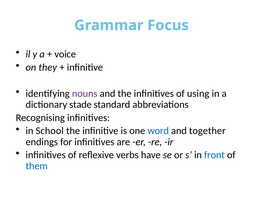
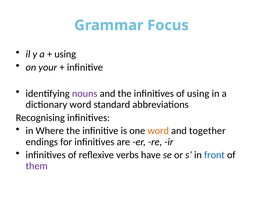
voice: voice -> using (65, 54)
they: they -> your (48, 67)
dictionary stade: stade -> word (80, 105)
School: School -> Where (50, 131)
word colour: blue -> orange (158, 131)
them colour: blue -> purple (37, 166)
